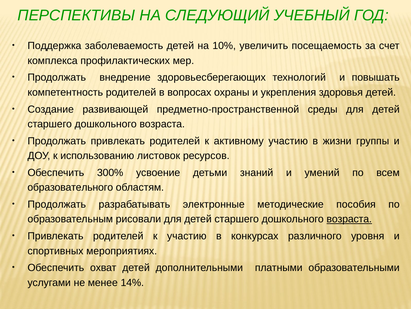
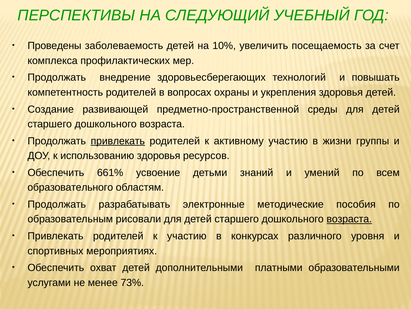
Поддержка: Поддержка -> Проведены (54, 46)
привлекать underline: none -> present (118, 141)
использованию листовок: листовок -> здоровья (159, 155)
300%: 300% -> 661% (110, 172)
14%: 14% -> 73% (132, 282)
